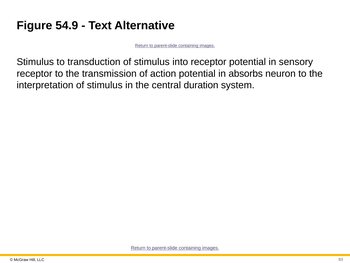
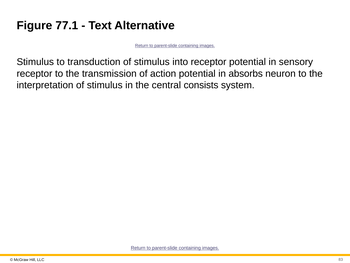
54.9: 54.9 -> 77.1 (67, 25)
duration: duration -> consists (201, 85)
